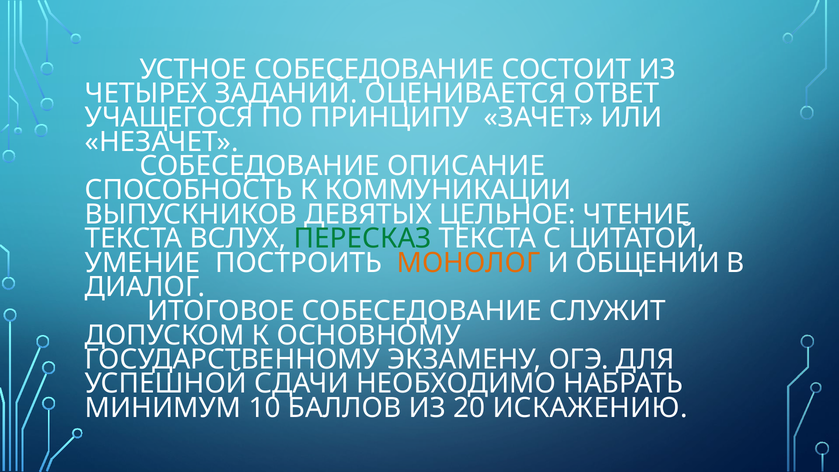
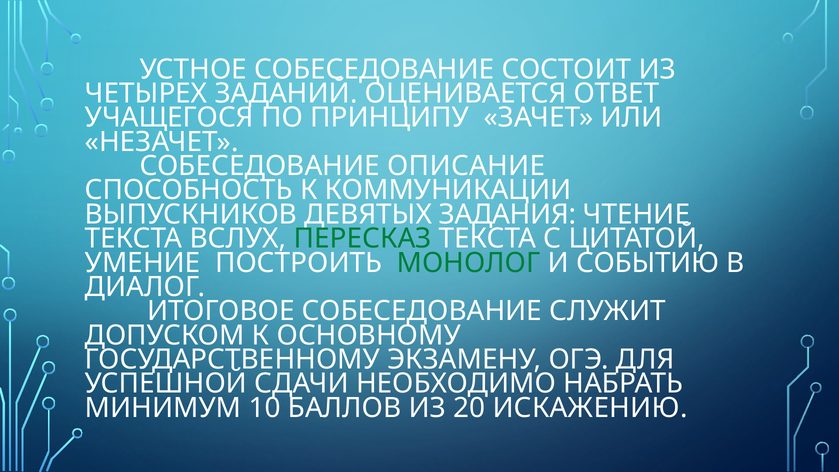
ЦЕЛЬНОЕ: ЦЕЛЬНОЕ -> ЗАДАНИЯ (508, 214)
МОНОЛОГ colour: orange -> green (469, 263)
ОБЩЕНИИ: ОБЩЕНИИ -> СОБЫТИЮ (648, 263)
